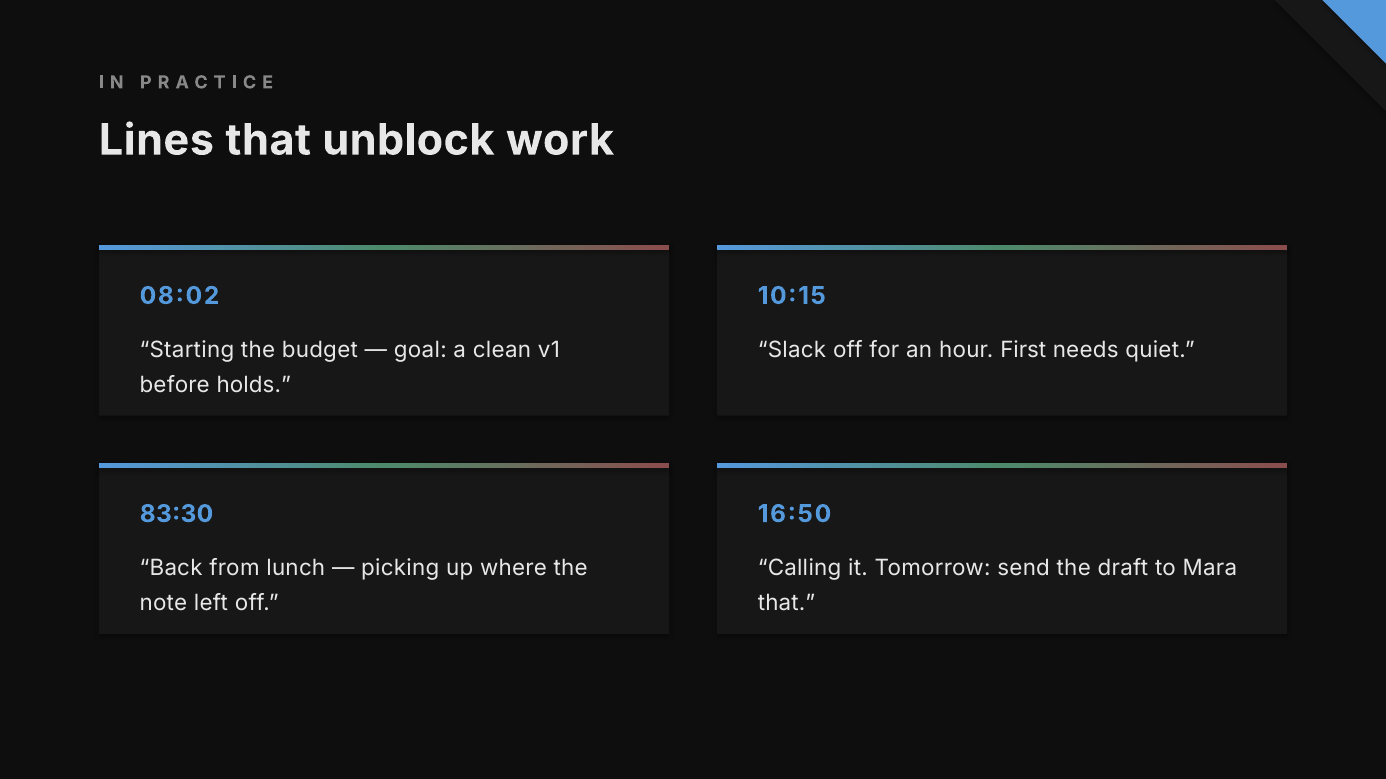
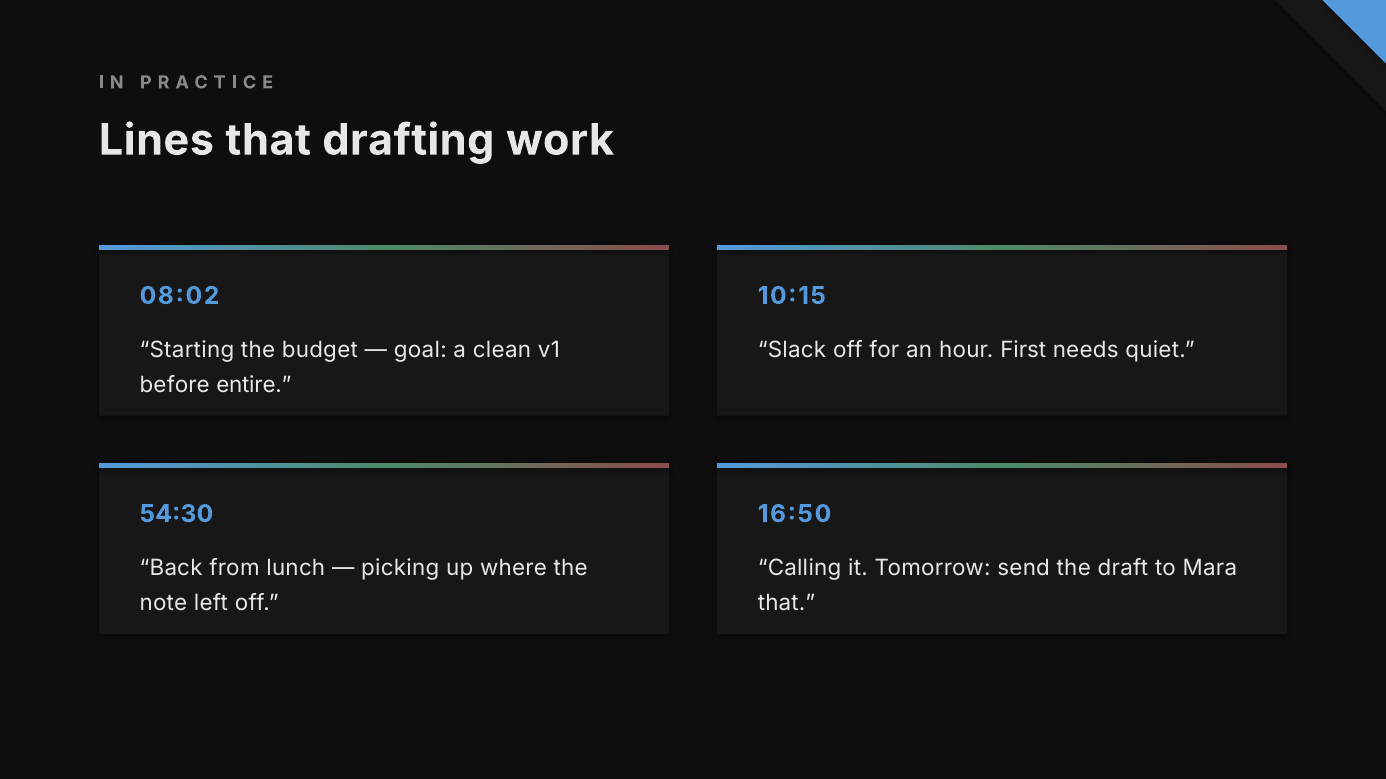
unblock: unblock -> drafting (408, 140)
holds: holds -> entire (254, 385)
83:30: 83:30 -> 54:30 (176, 514)
